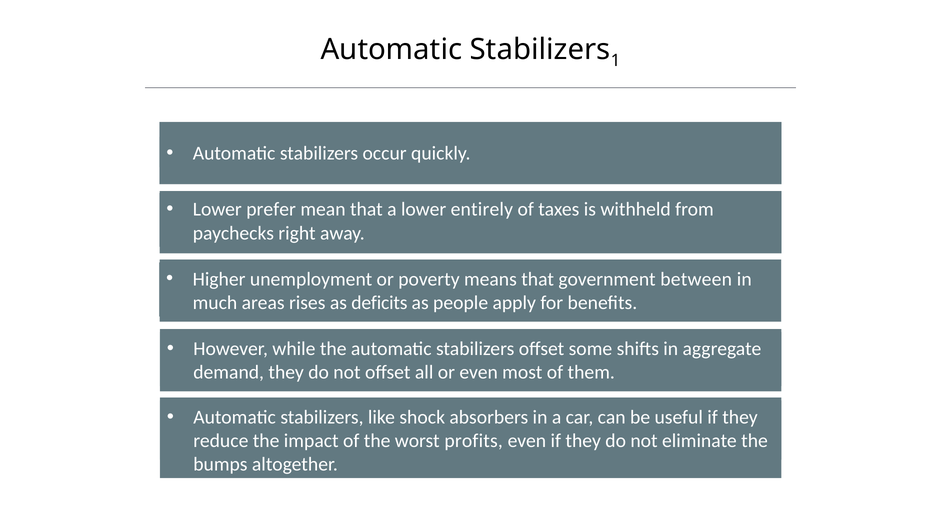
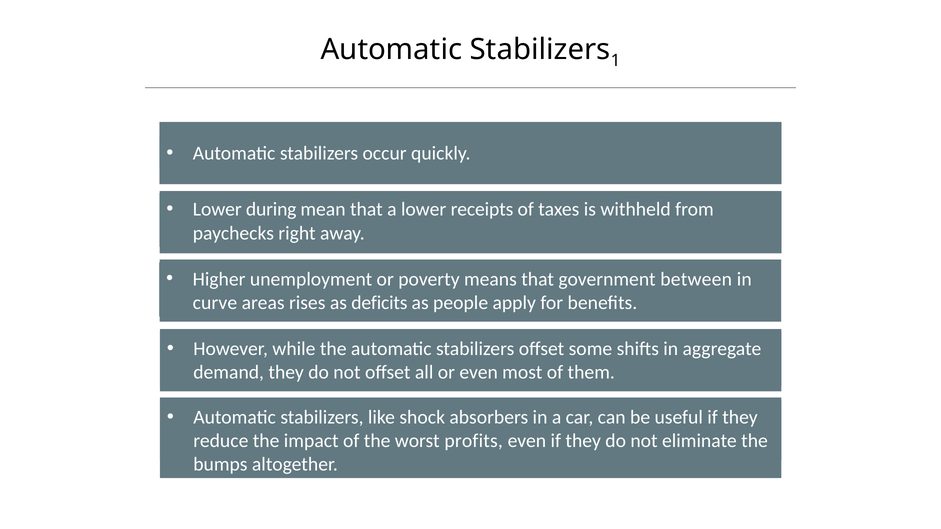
prefer: prefer -> during (271, 210)
entirely: entirely -> receipts (482, 210)
much: much -> curve (215, 303)
